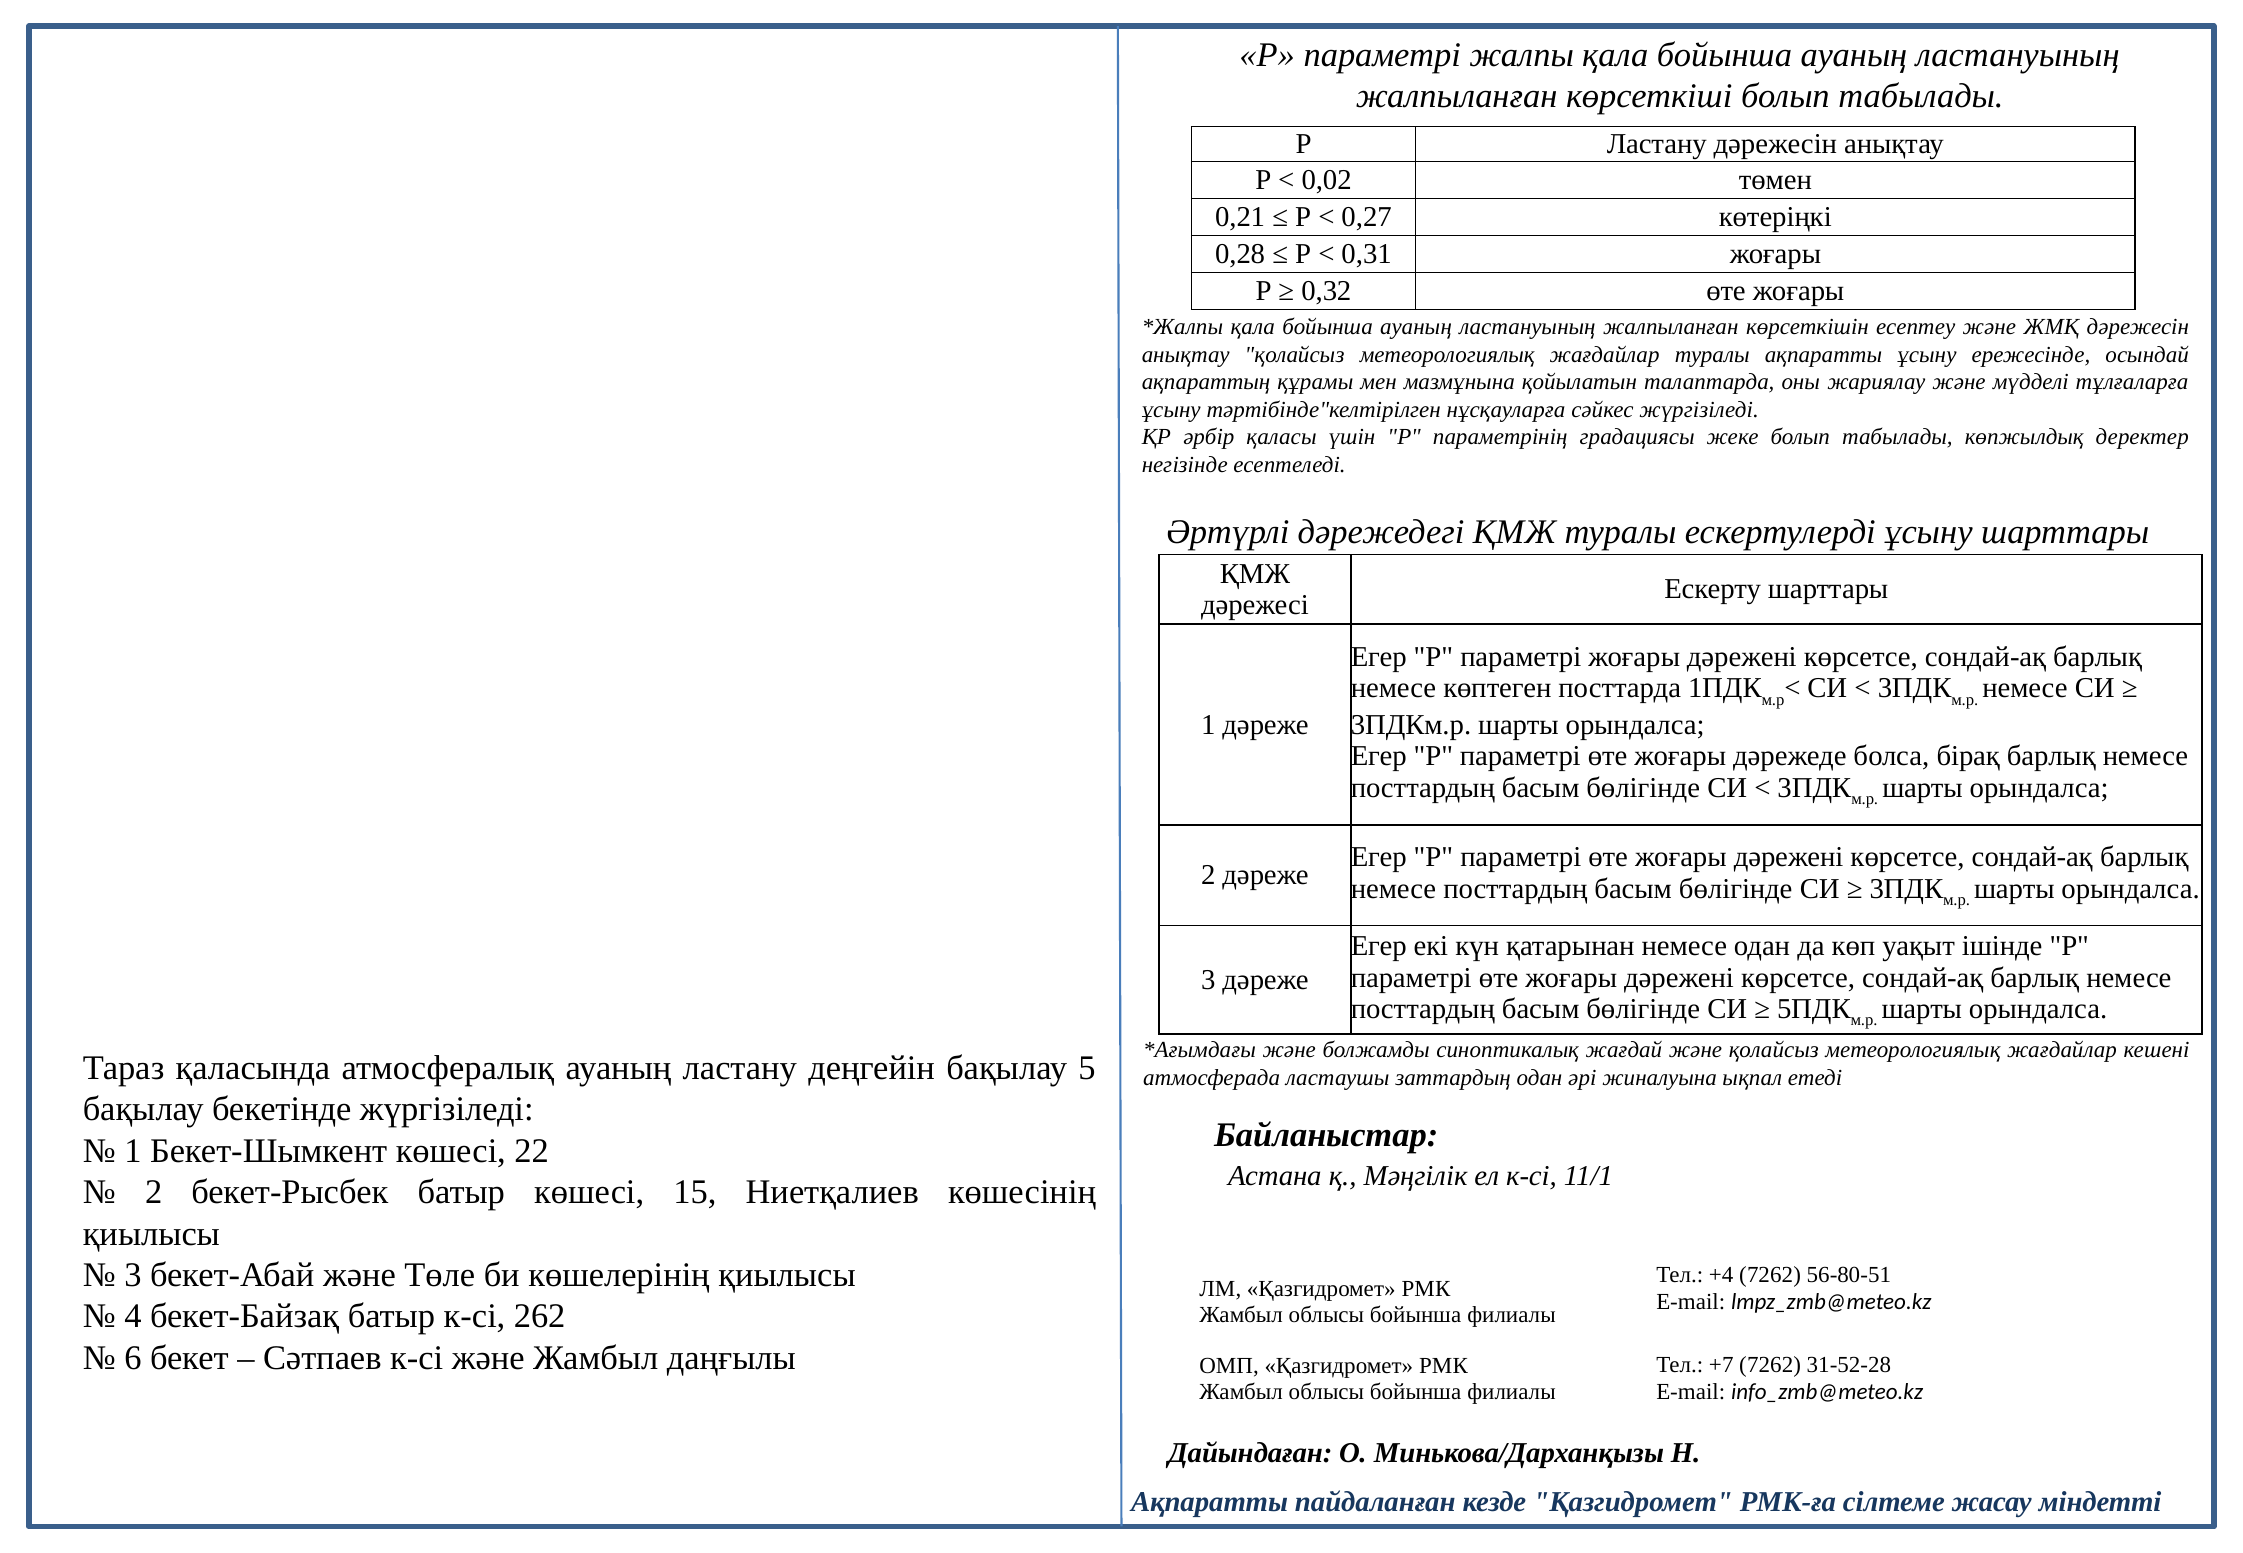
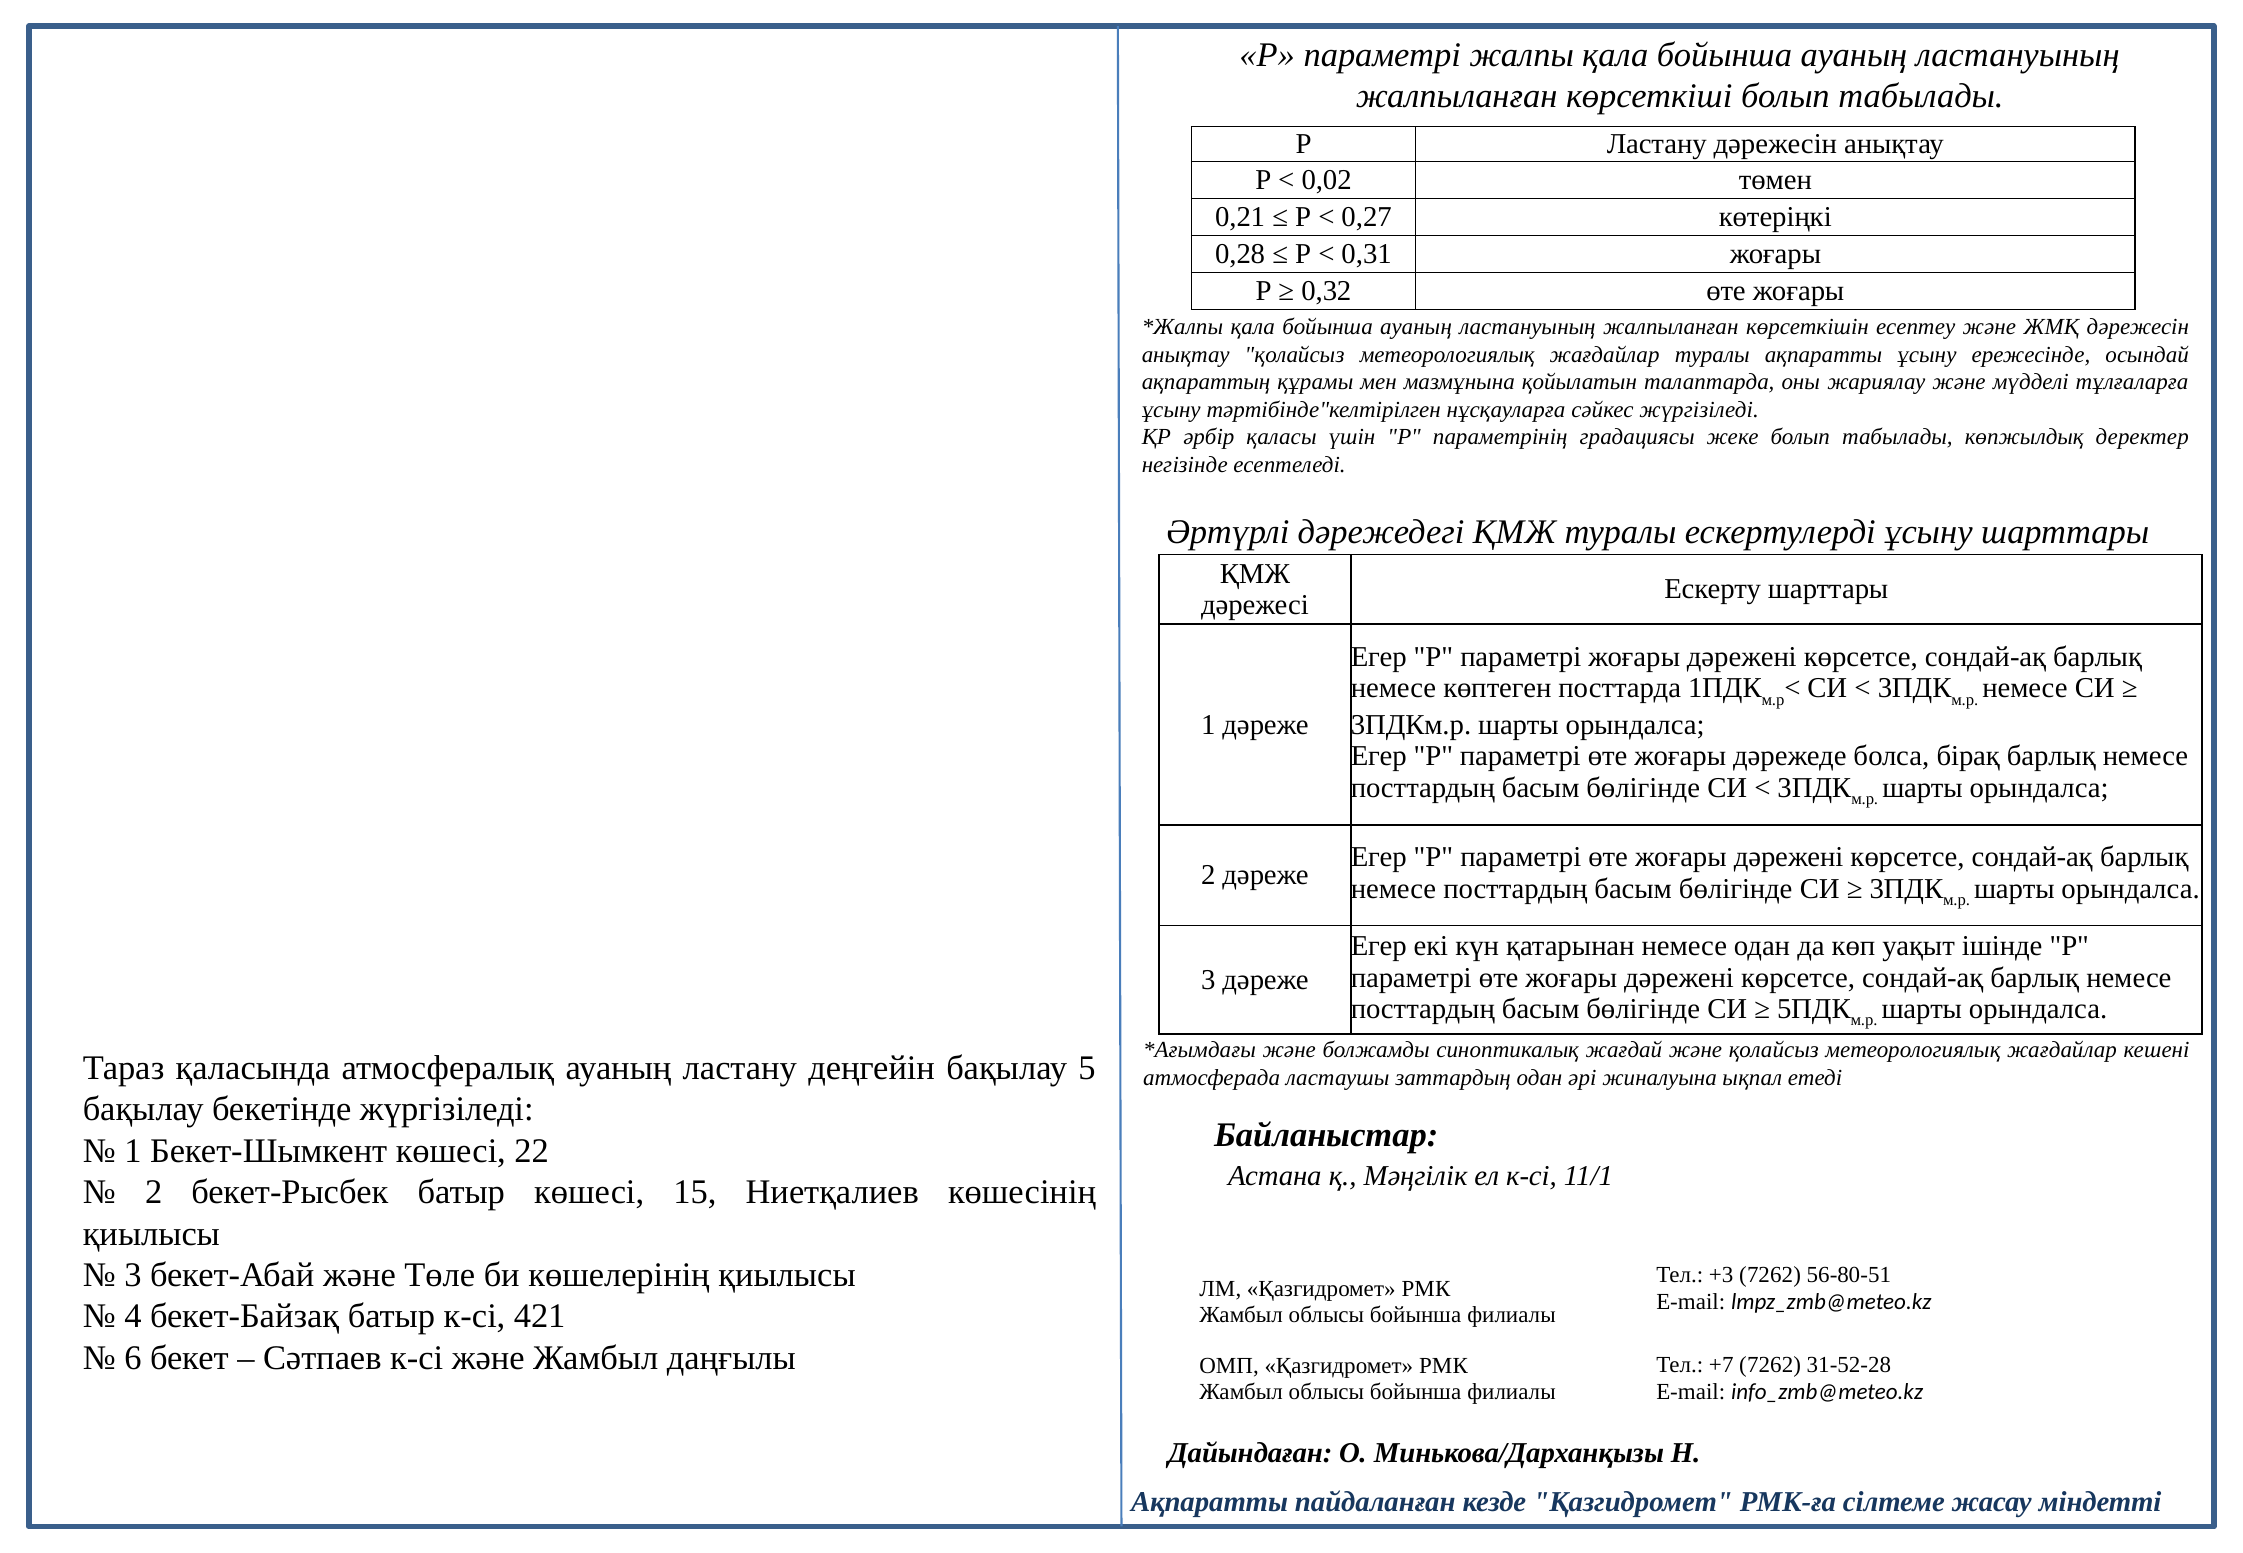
+4: +4 -> +3 (1721, 1275)
262: 262 -> 421 (540, 1316)
